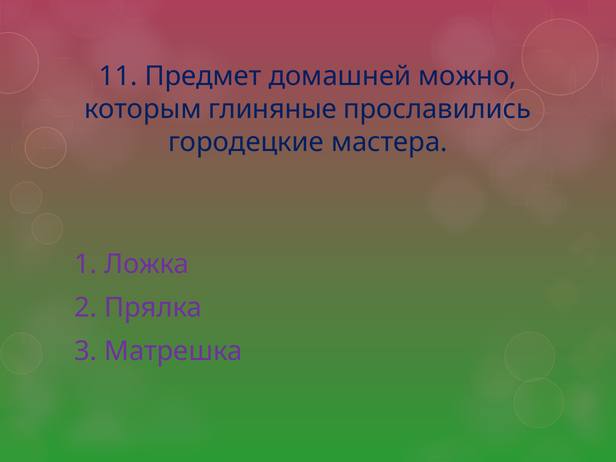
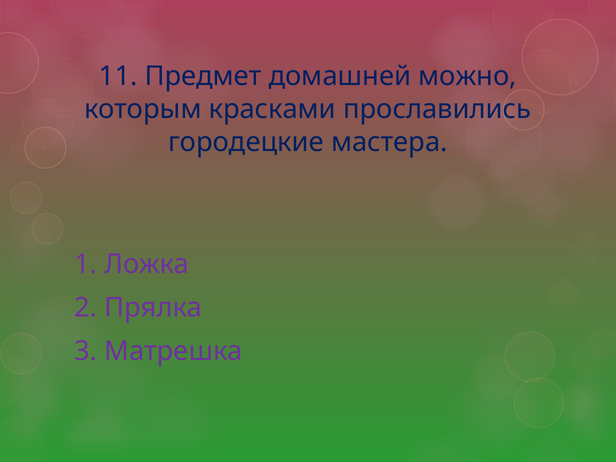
глиняные: глиняные -> красками (272, 109)
